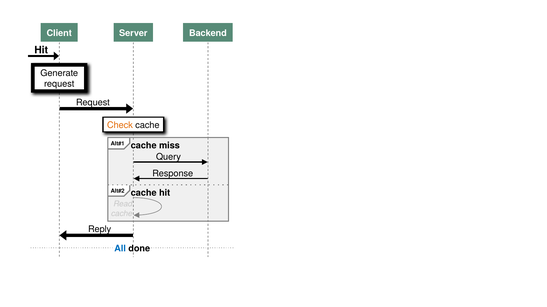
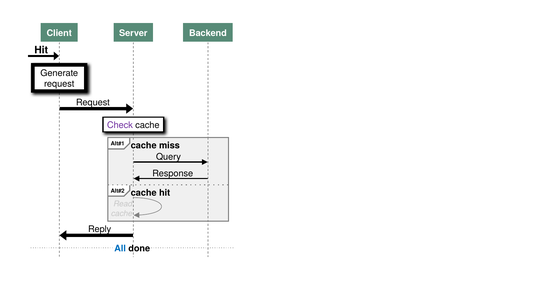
Check colour: orange -> purple (120, 125)
